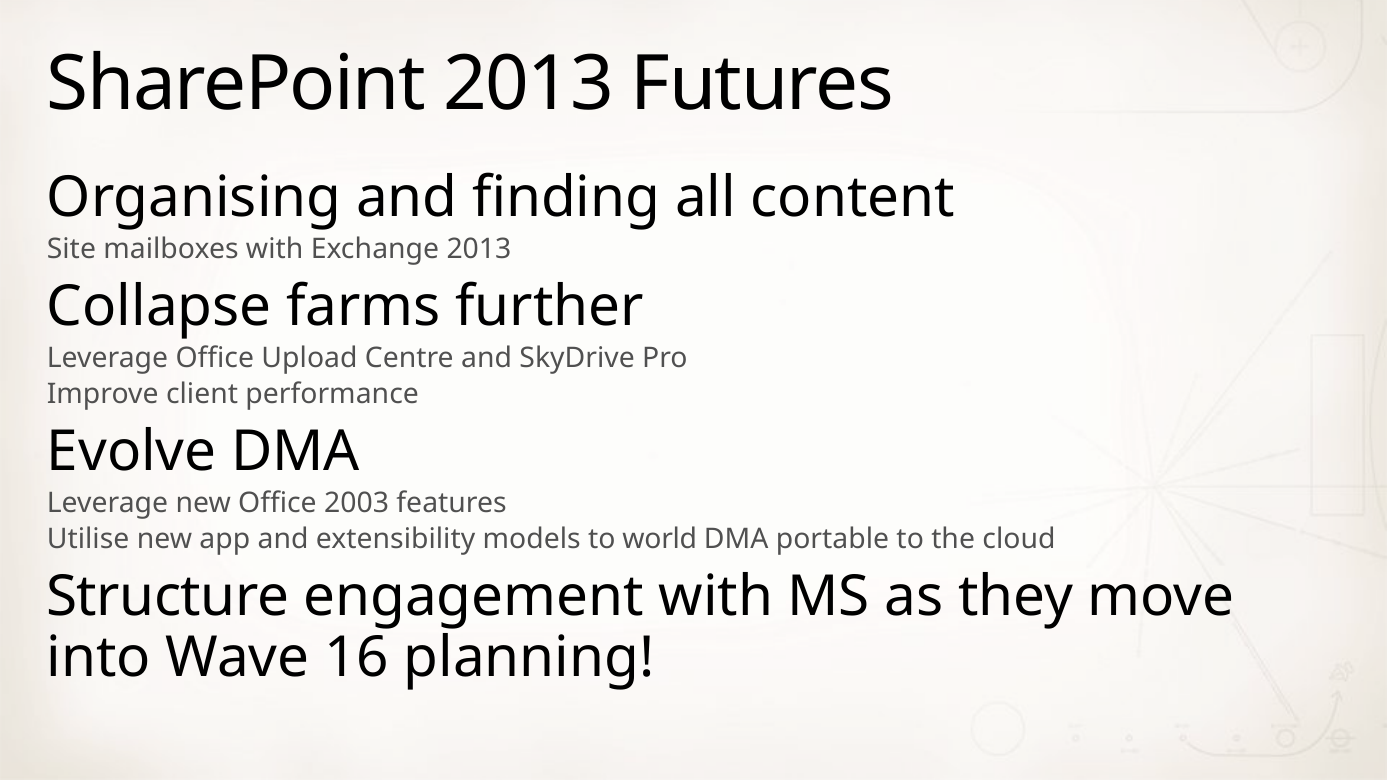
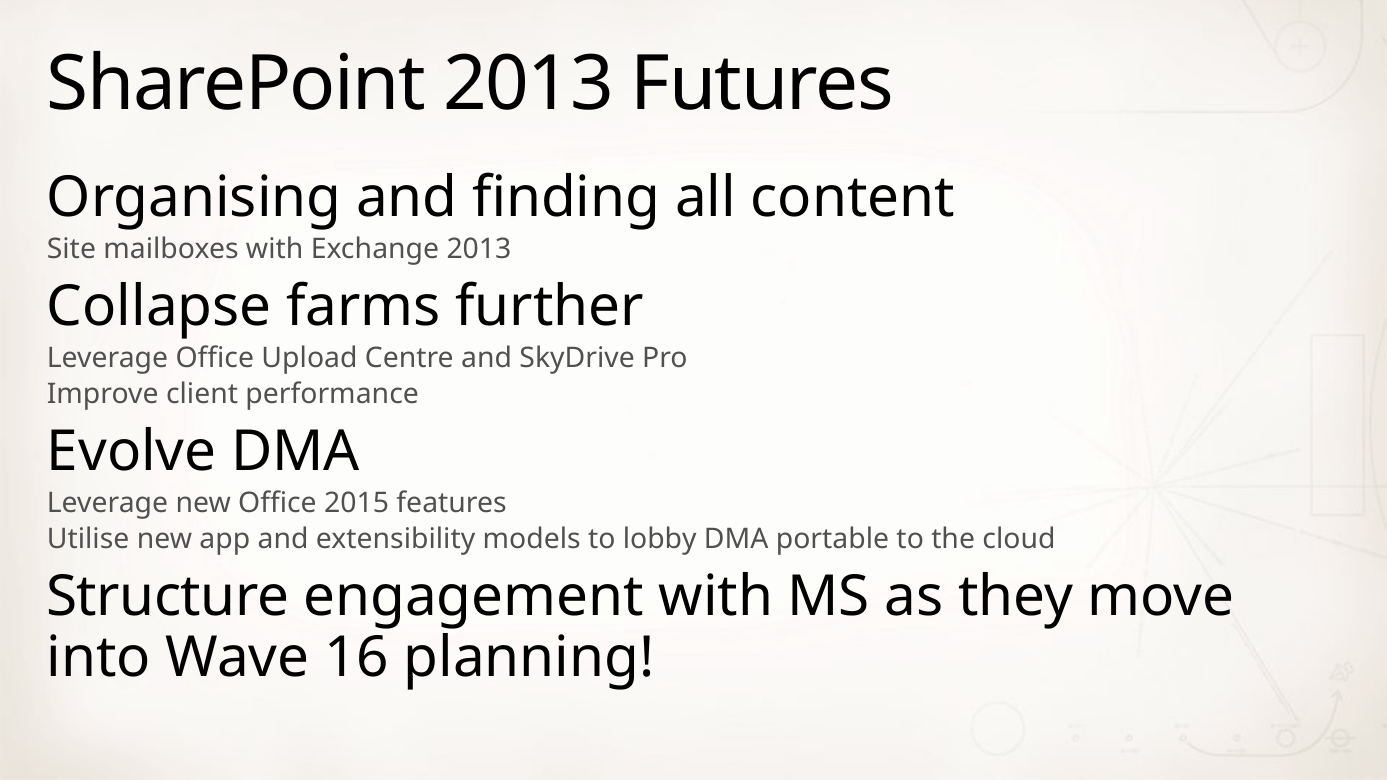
2003: 2003 -> 2015 (357, 503)
world: world -> lobby (660, 539)
